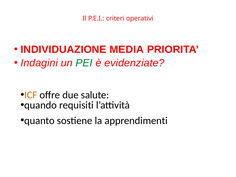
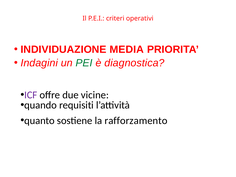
evidenziate: evidenziate -> diagnostica (134, 63)
ICF colour: orange -> purple (31, 95)
salute: salute -> vicine (95, 95)
apprendimenti: apprendimenti -> rafforzamento (136, 121)
